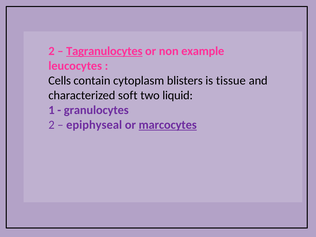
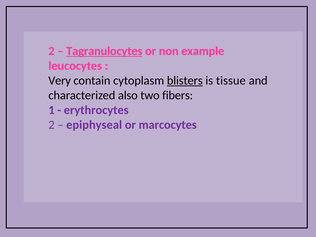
Cells: Cells -> Very (60, 81)
blisters underline: none -> present (185, 81)
soft: soft -> also (128, 95)
liquid: liquid -> fibers (178, 95)
granulocytes: granulocytes -> erythrocytes (96, 110)
marcocytes underline: present -> none (168, 125)
